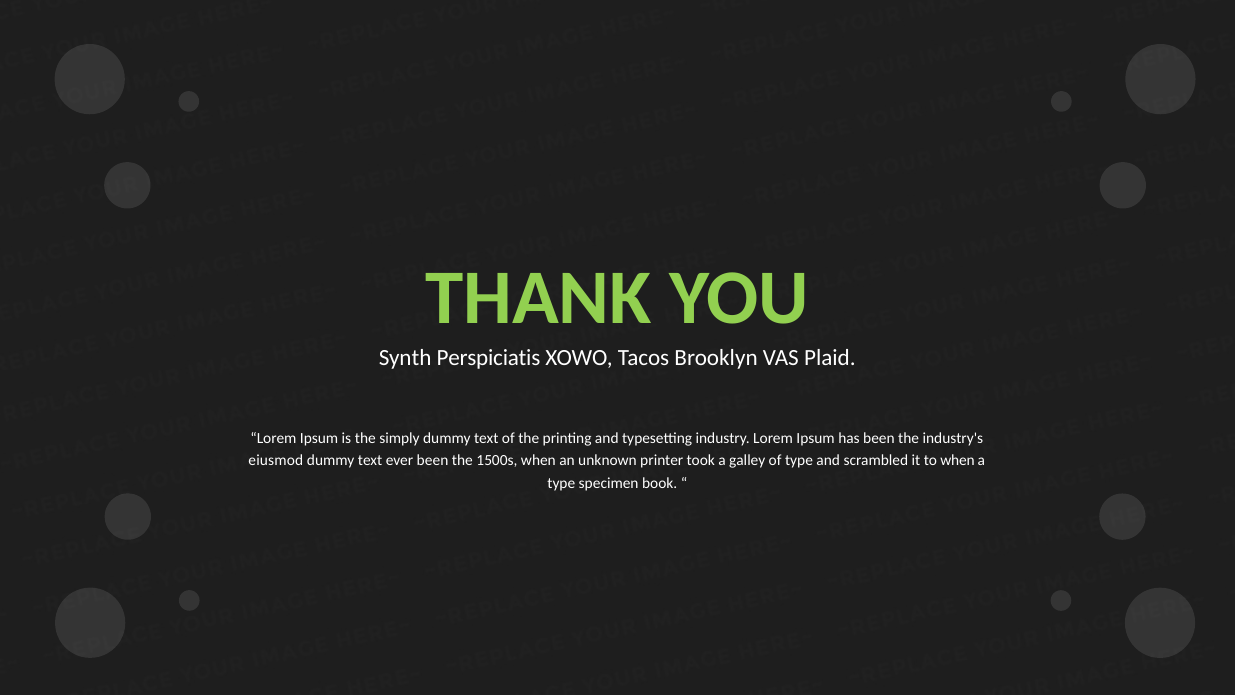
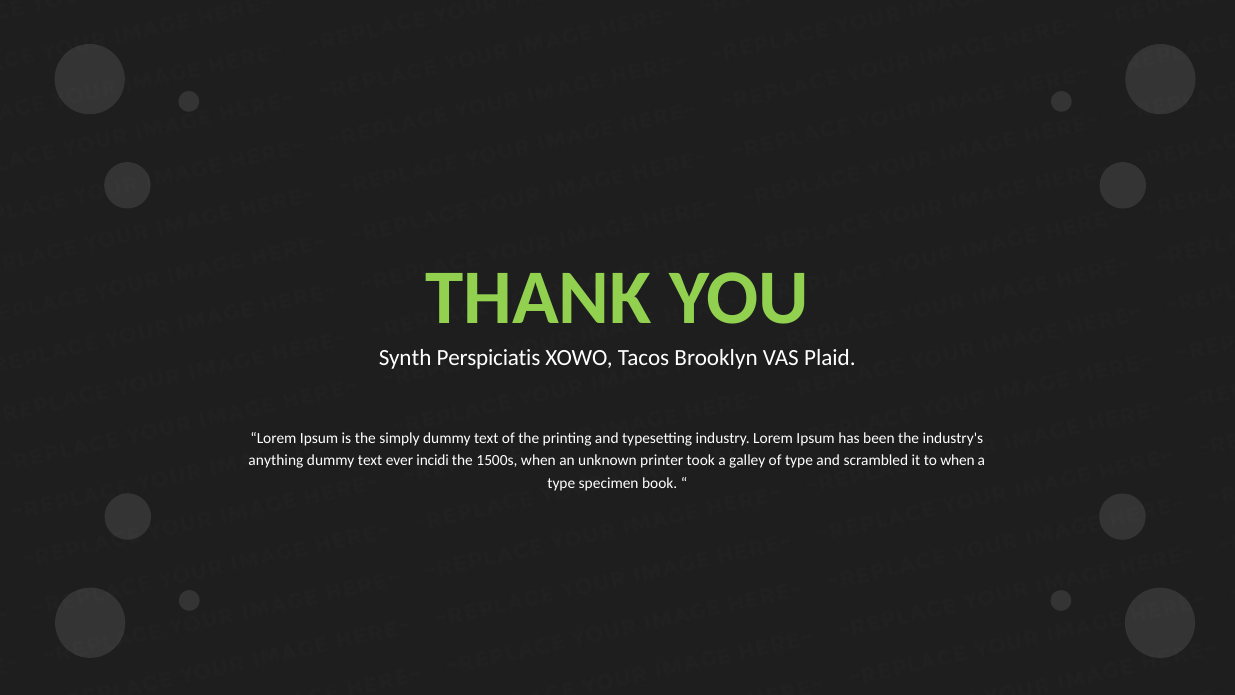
eiusmod: eiusmod -> anything (276, 461)
ever been: been -> incidi (433, 461)
